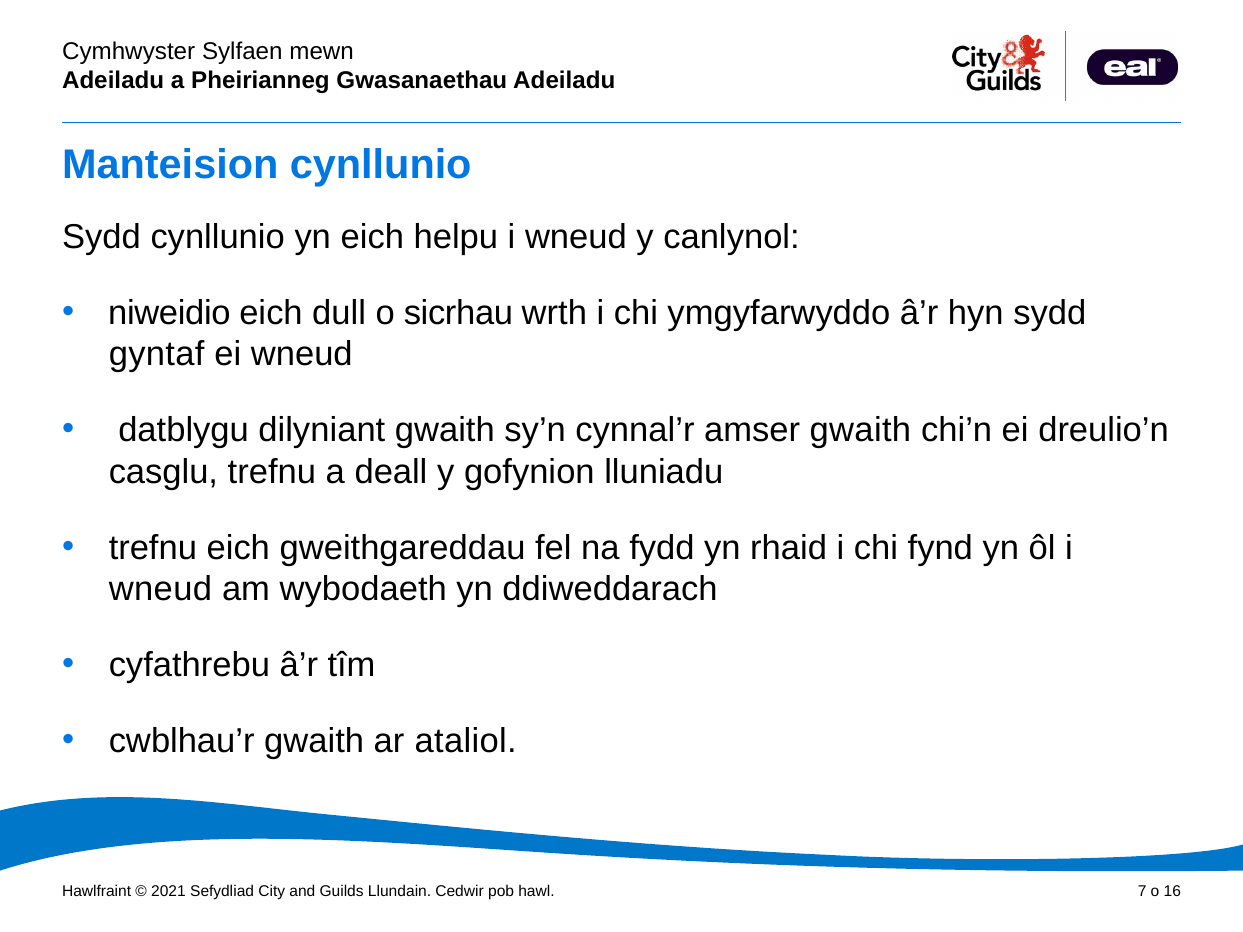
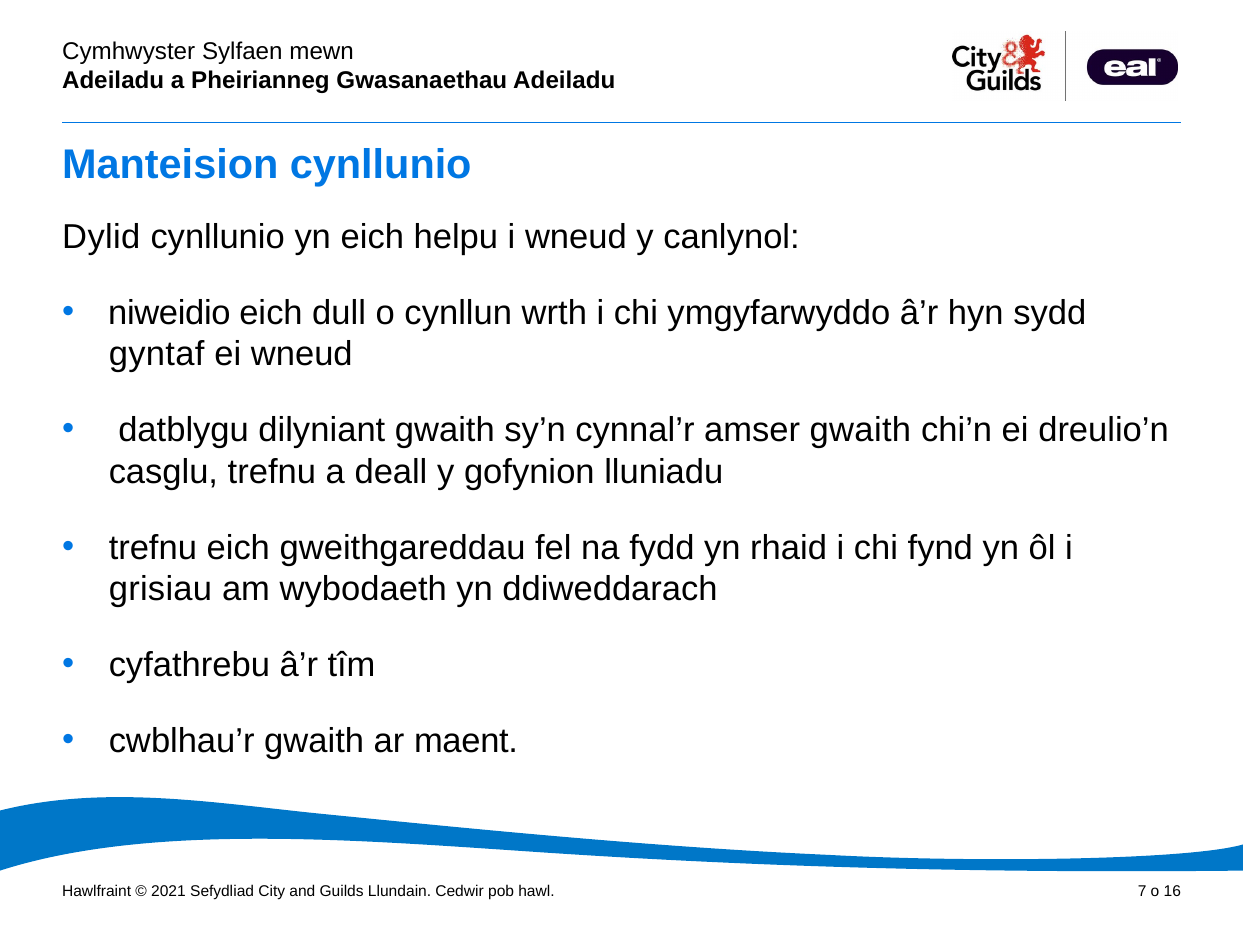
Sydd: Sydd -> Dylid (101, 237)
sicrhau: sicrhau -> cynllun (458, 313)
wneud: wneud -> grisiau (160, 590)
ataliol: ataliol -> maent (466, 742)
